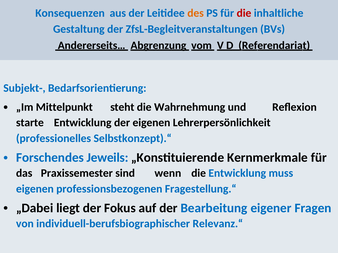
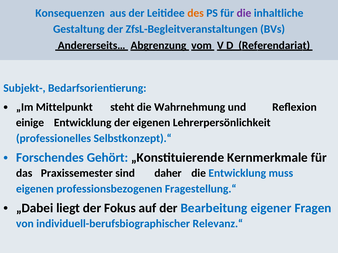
die colour: red -> purple (244, 13)
starte: starte -> einige (30, 123)
Jeweils: Jeweils -> Gehört (108, 158)
wenn: wenn -> daher (168, 173)
